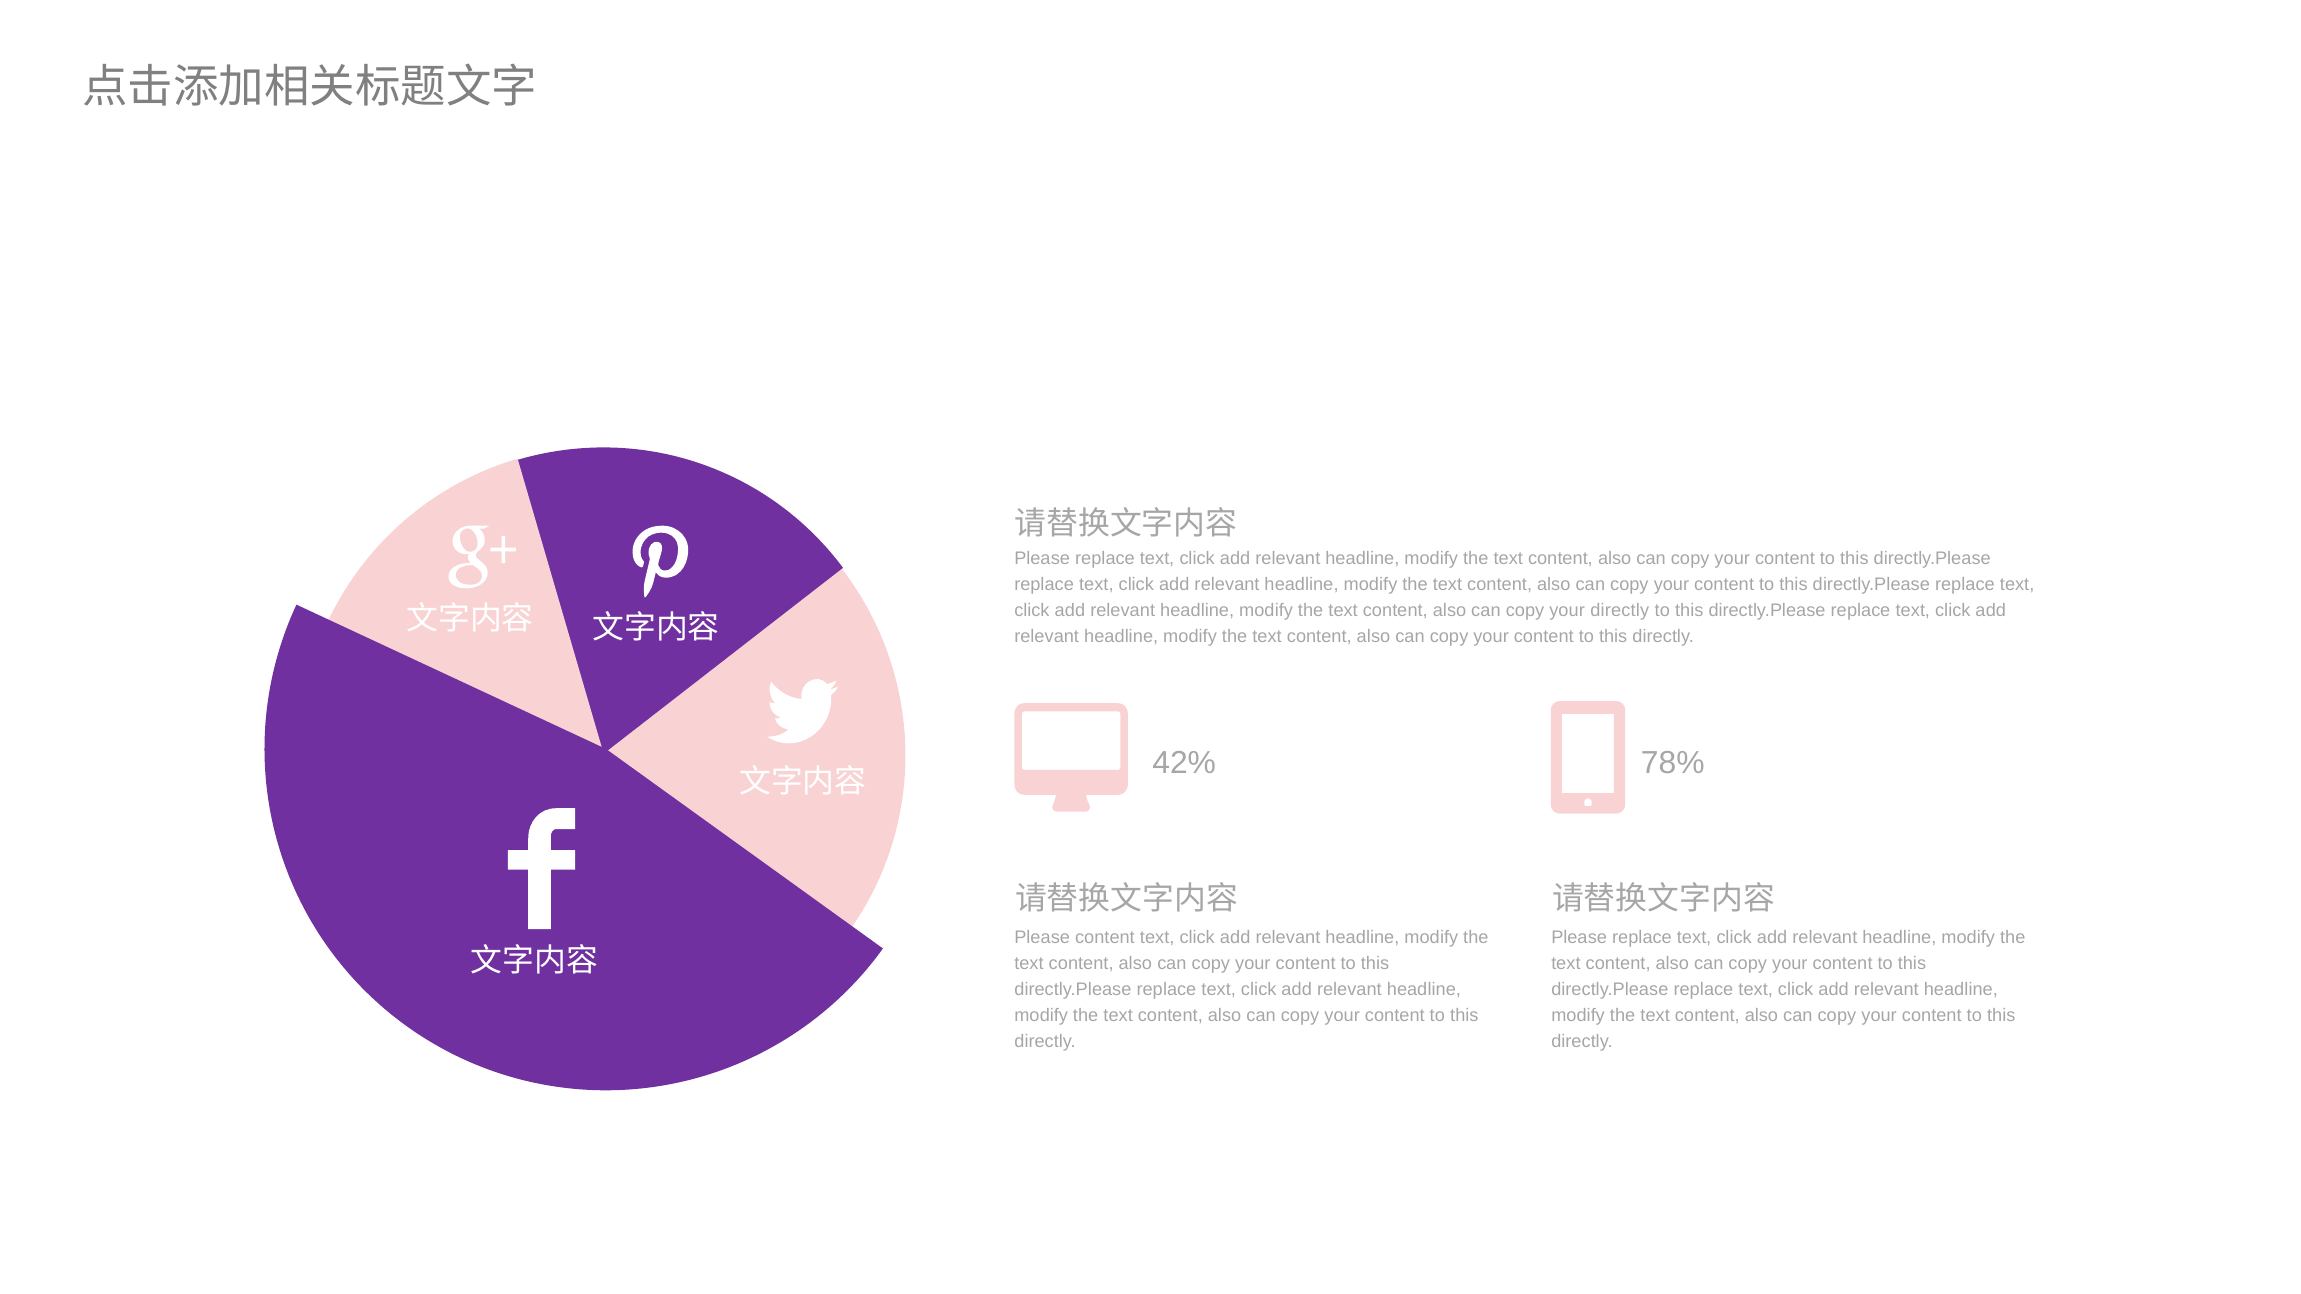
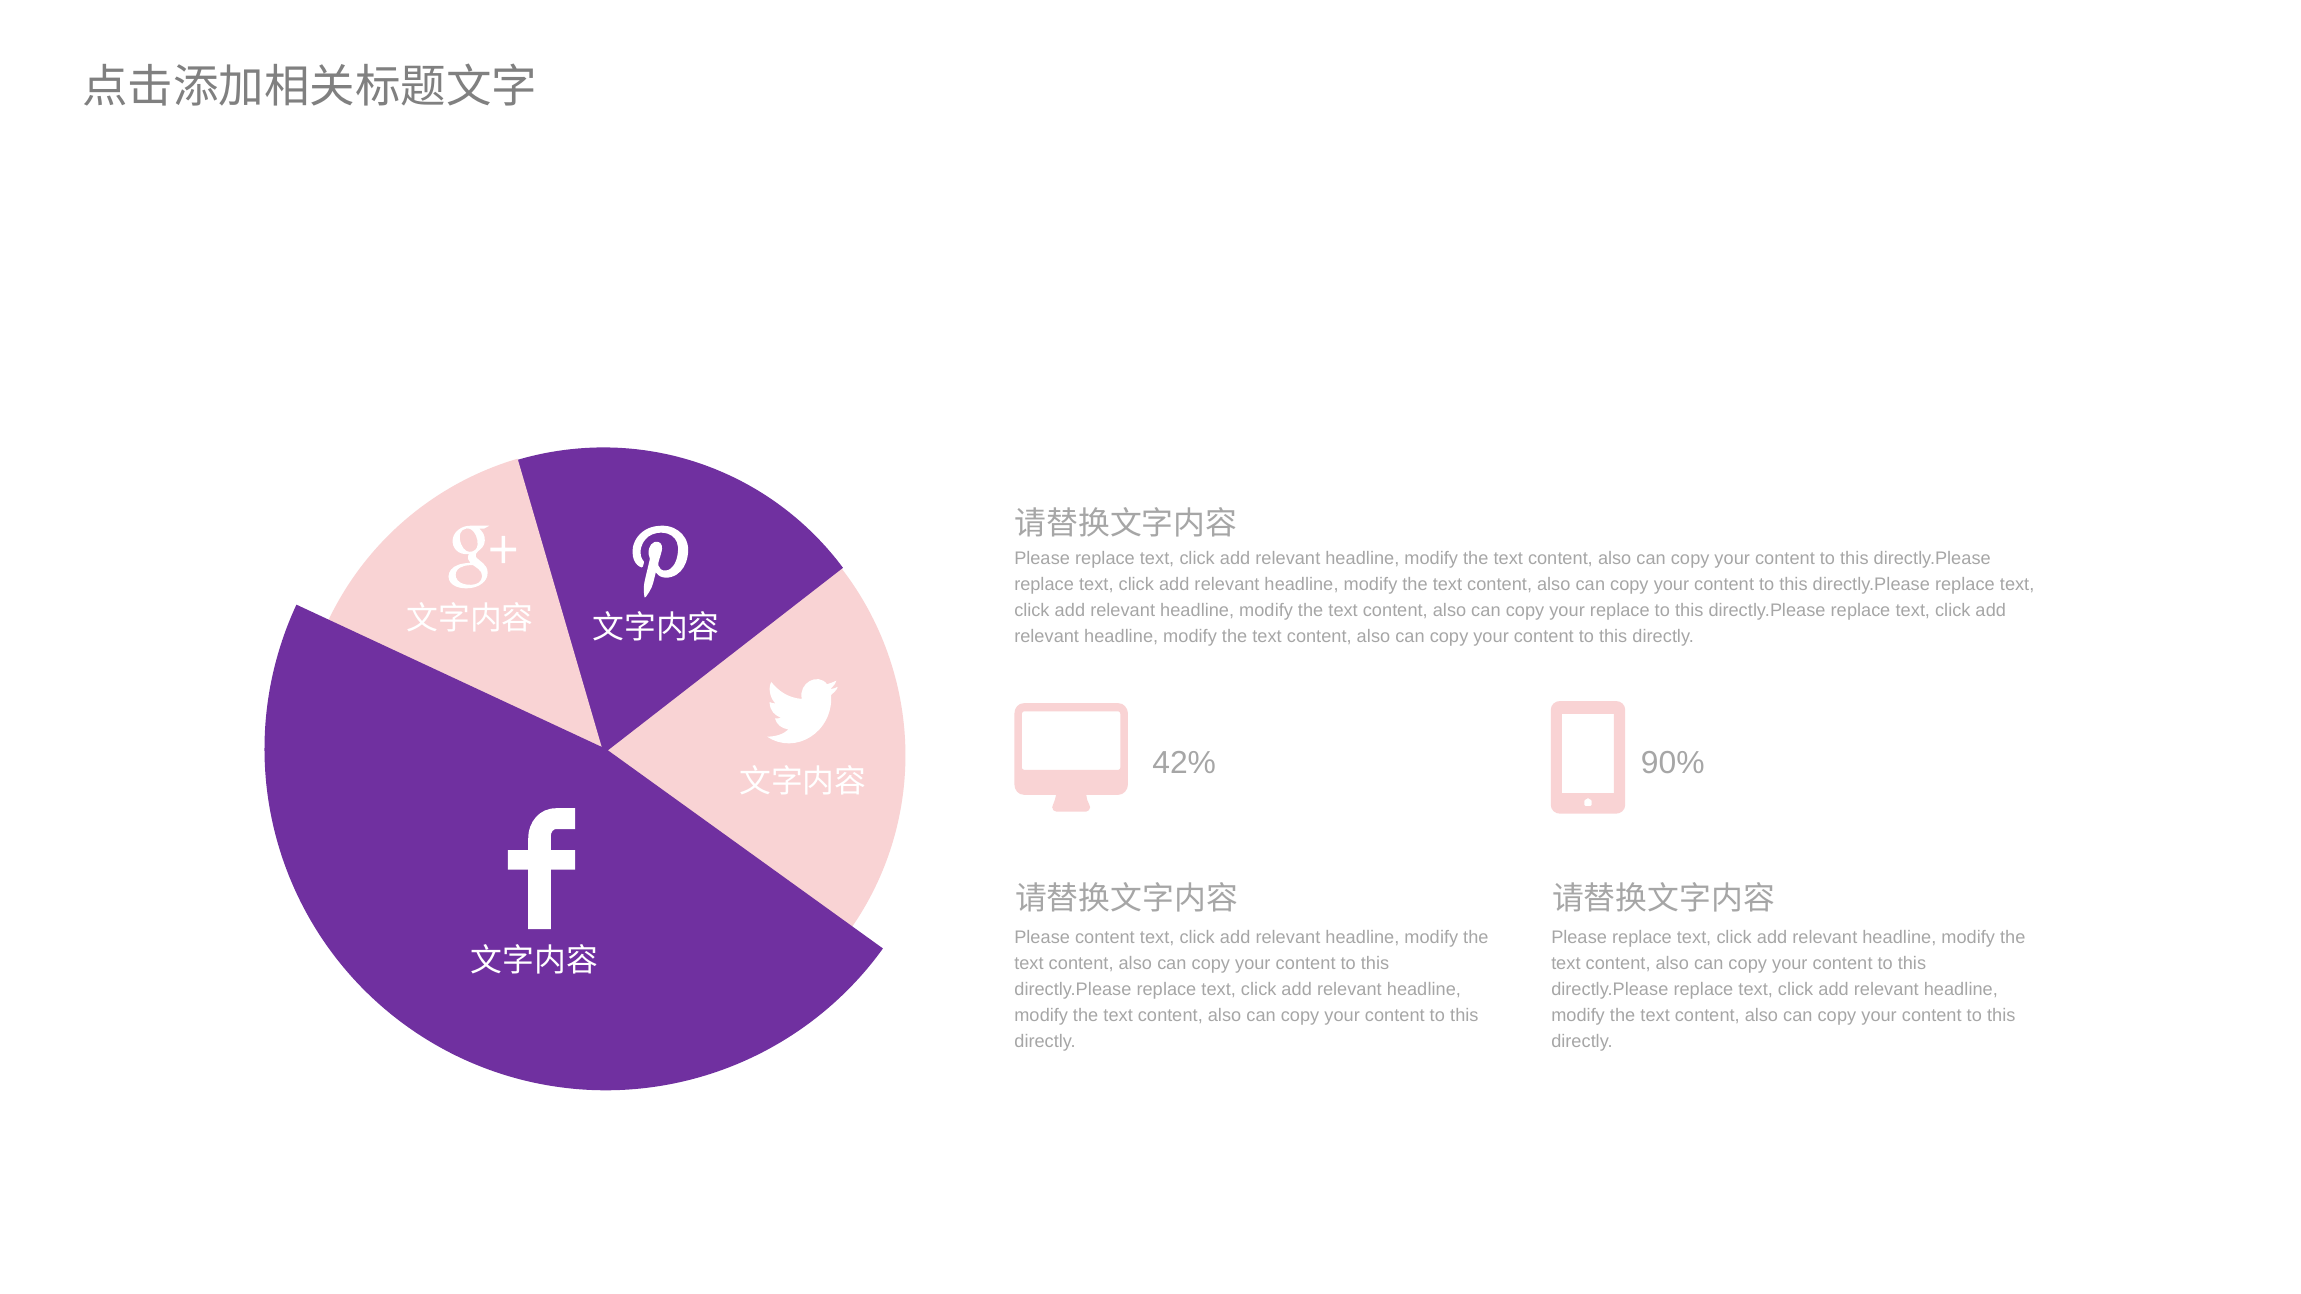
your directly: directly -> replace (1620, 611)
78%: 78% -> 90% (1673, 763)
